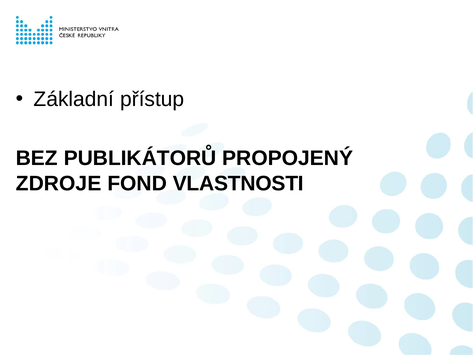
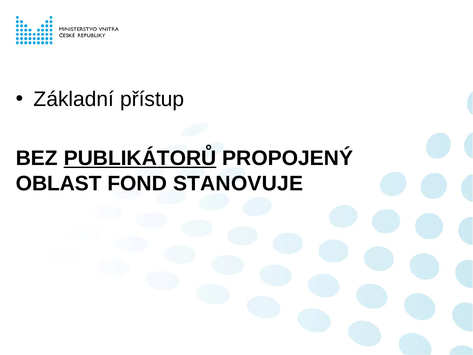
PUBLIKÁTORŮ underline: none -> present (140, 158)
ZDROJE: ZDROJE -> OBLAST (59, 183)
VLASTNOSTI: VLASTNOSTI -> STANOVUJE (238, 183)
